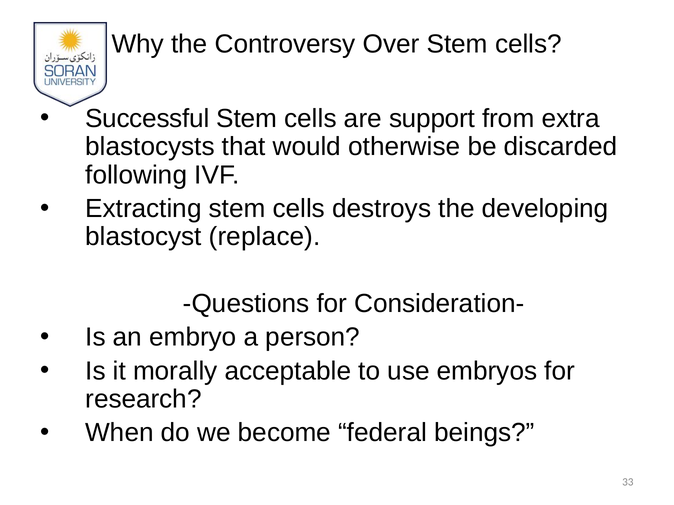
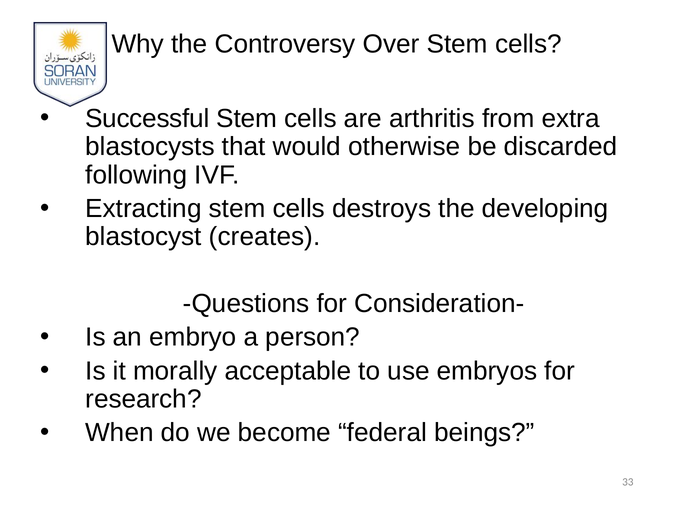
support: support -> arthritis (432, 118)
replace: replace -> creates (265, 237)
